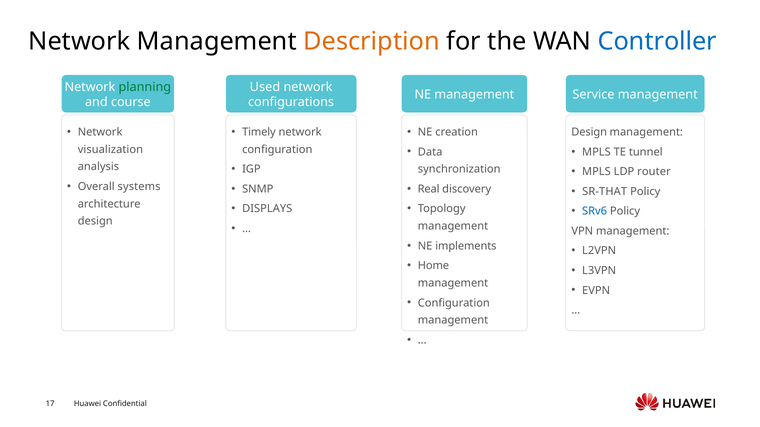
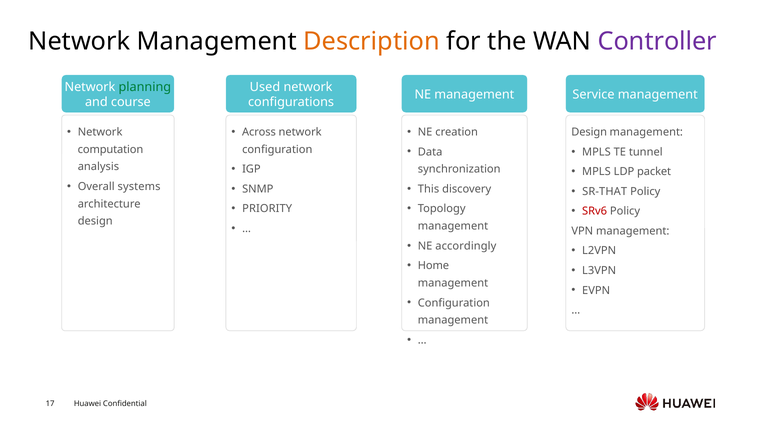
Controller colour: blue -> purple (657, 41)
Timely: Timely -> Across (259, 132)
visualization: visualization -> computation (111, 150)
router: router -> packet (654, 172)
Real: Real -> This (429, 189)
DISPLAYS: DISPLAYS -> PRIORITY (267, 209)
SRv6 colour: blue -> red (595, 212)
implements: implements -> accordingly (466, 246)
